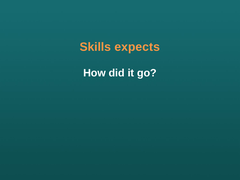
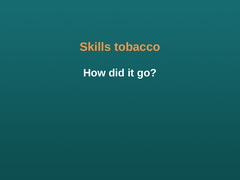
expects: expects -> tobacco (137, 47)
